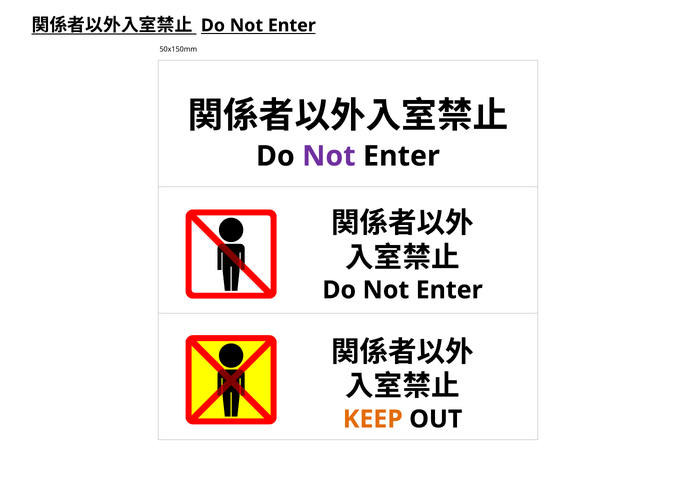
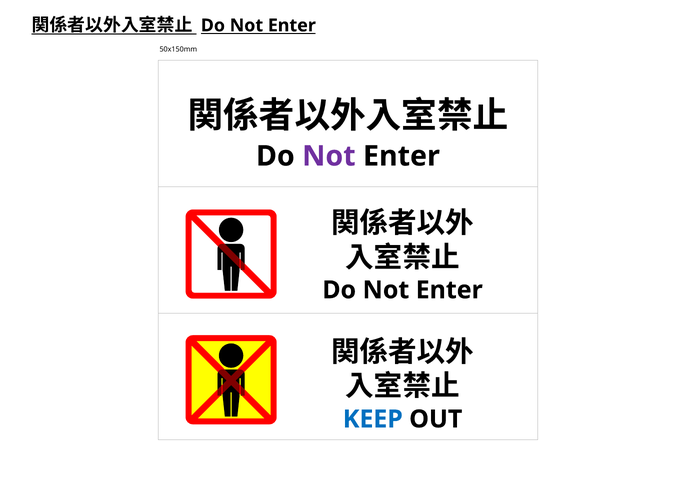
KEEP colour: orange -> blue (373, 419)
